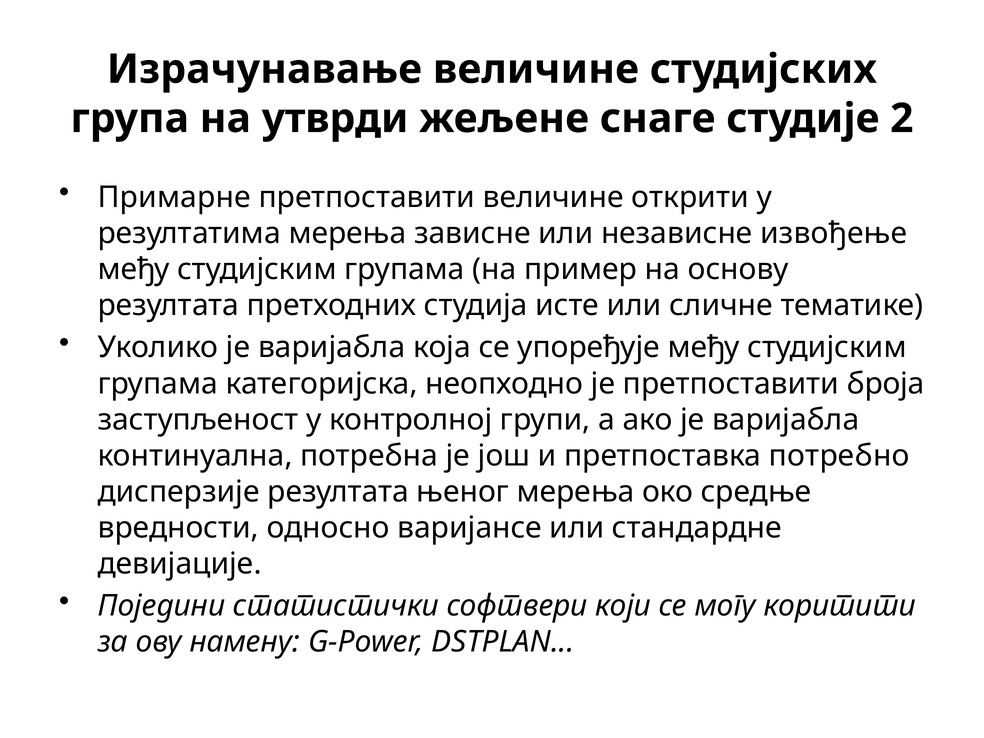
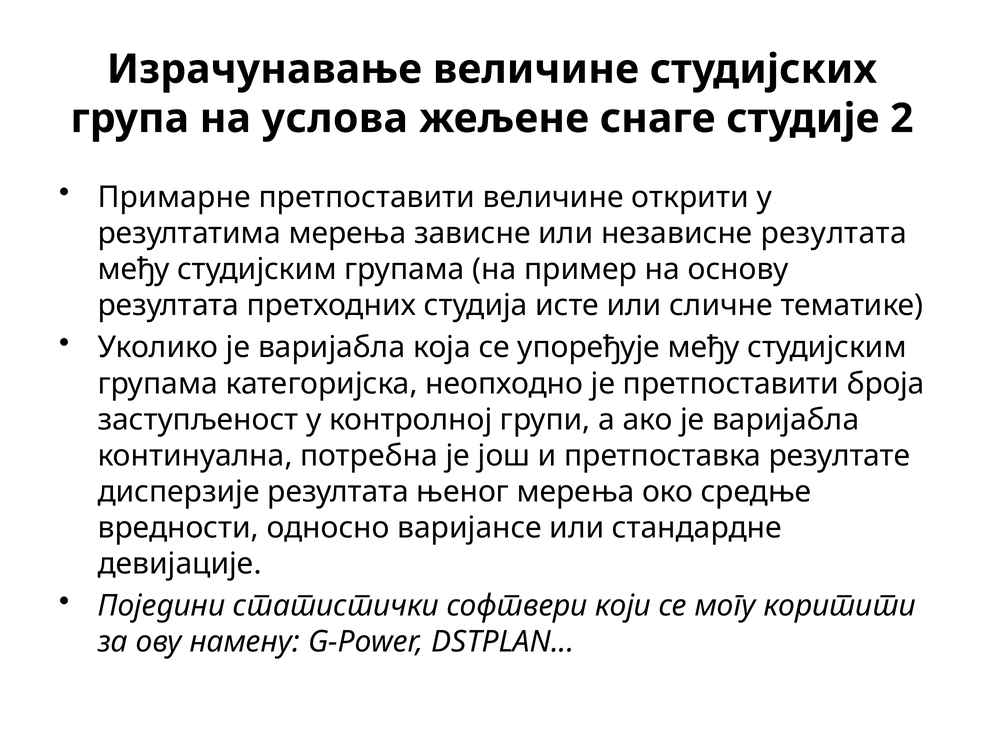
утврди: утврди -> услова (335, 119)
независне извођење: извођење -> резултата (834, 233)
потребно: потребно -> резултате (839, 456)
